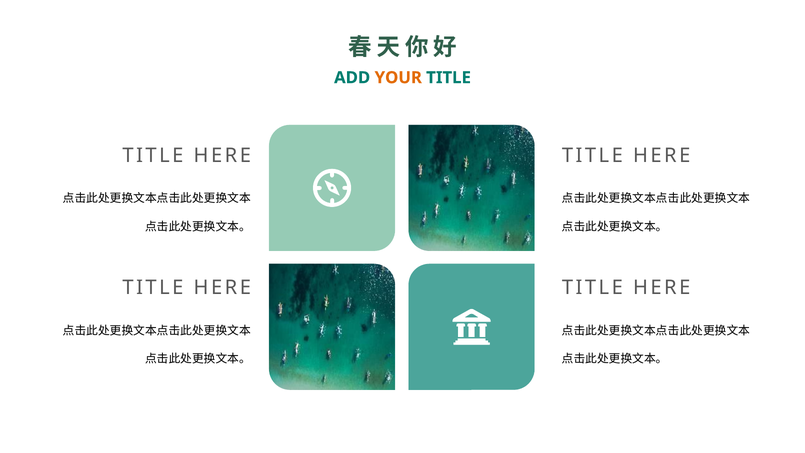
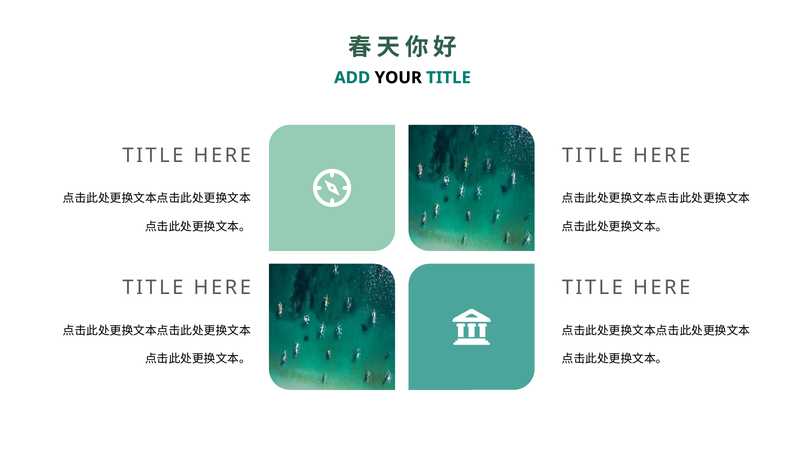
YOUR colour: orange -> black (398, 78)
